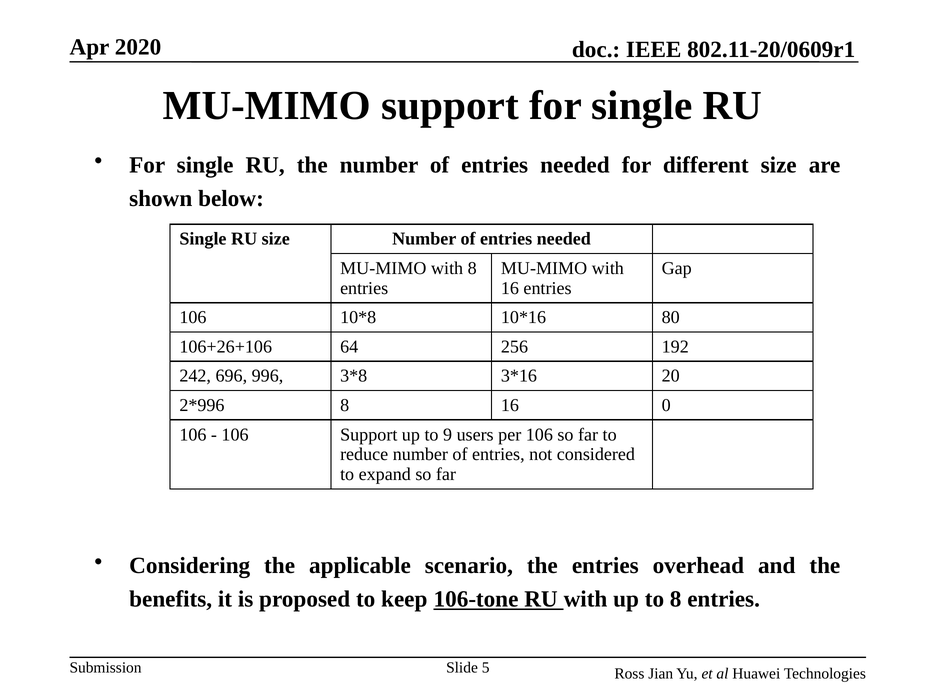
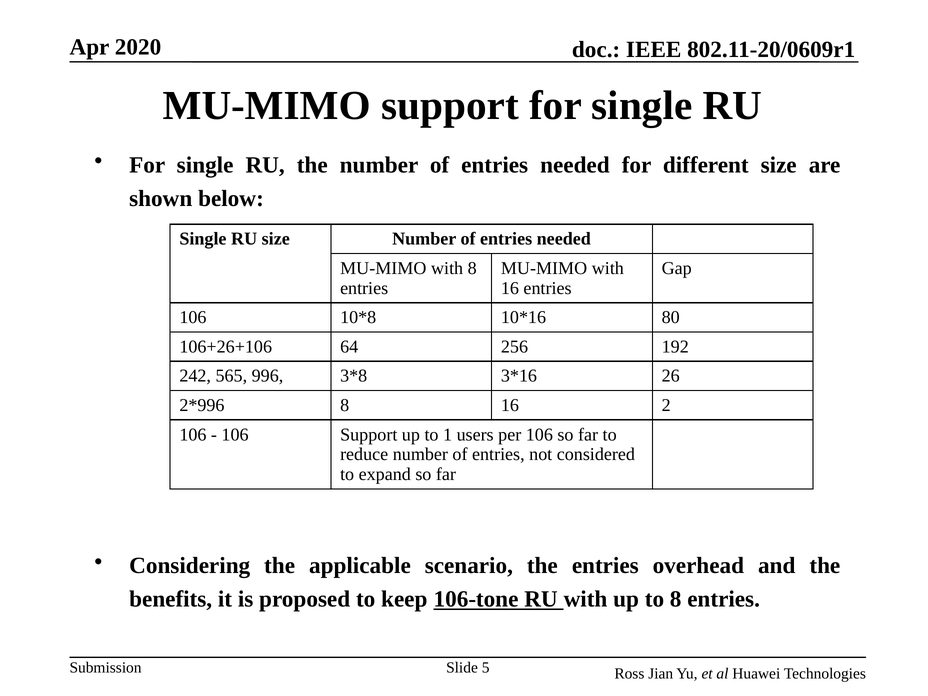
696: 696 -> 565 (231, 376)
20: 20 -> 26 (671, 376)
0: 0 -> 2 (666, 405)
9: 9 -> 1 (448, 435)
